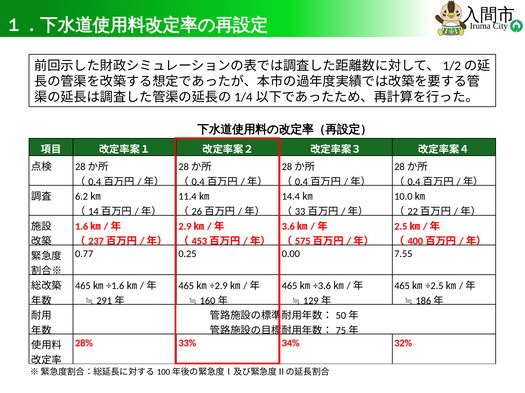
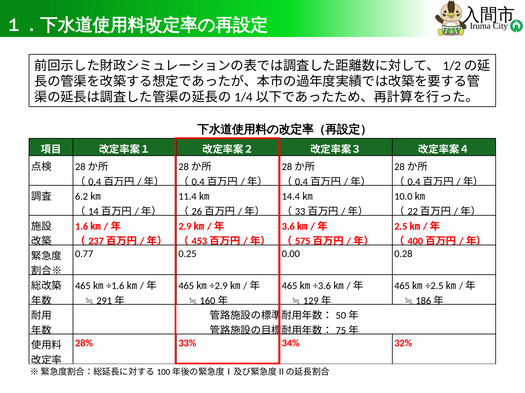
7.55: 7.55 -> 0.28 (403, 254)
